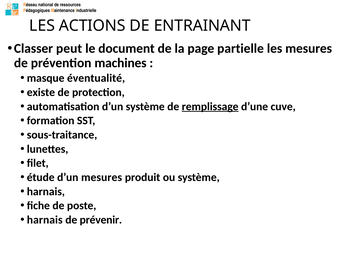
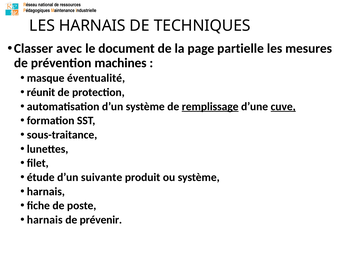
LES ACTIONS: ACTIONS -> HARNAIS (92, 26)
ENTRAINANT: ENTRAINANT -> TECHNIQUES (202, 26)
peut: peut -> avec (69, 48)
existe: existe -> réunit (41, 92)
cuve underline: none -> present (283, 106)
d’un mesures: mesures -> suivante (102, 177)
